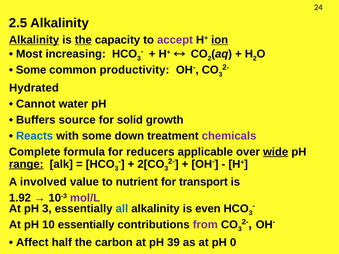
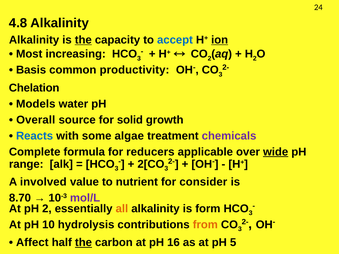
2.5: 2.5 -> 4.8 (18, 23)
Alkalinity underline: present -> none (34, 40)
accept colour: purple -> blue (175, 40)
Some: Some -> Basis (31, 70)
Hydrated: Hydrated -> Chelation (34, 88)
Cannot: Cannot -> Models (36, 104)
Buffers: Buffers -> Overall (36, 120)
down: down -> algae (129, 136)
range underline: present -> none (26, 164)
transport: transport -> consider (203, 182)
1.92: 1.92 -> 8.70 (20, 198)
pH 3: 3 -> 2 (47, 209)
all colour: blue -> orange (122, 209)
even: even -> form (208, 209)
10 essentially: essentially -> hydrolysis (86, 225)
from colour: purple -> orange (205, 225)
the underline: none -> present (83, 243)
39: 39 -> 16 (173, 243)
0: 0 -> 5 (233, 243)
